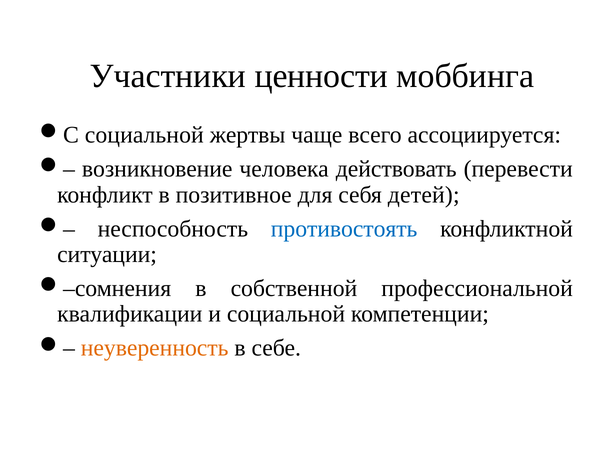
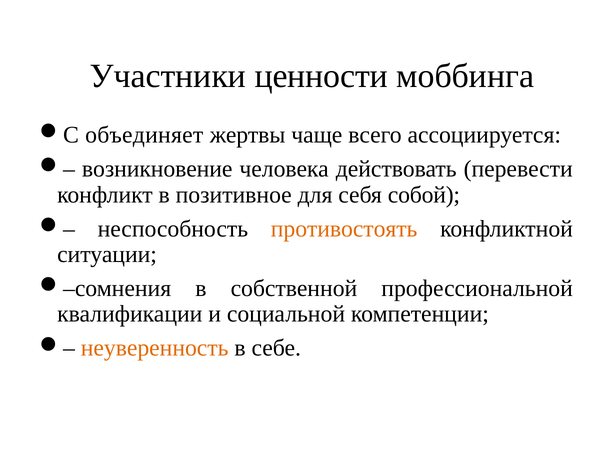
социальной: социальной -> объединяет (144, 135)
детей: детей -> собой (424, 194)
противостоять colour: blue -> orange (344, 229)
